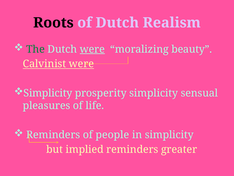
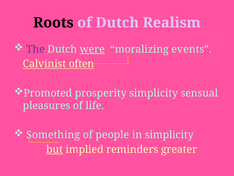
The colour: green -> purple (36, 49)
beauty: beauty -> events (192, 49)
Calvinist were: were -> often (81, 64)
Simplicity: Simplicity -> Promoted (48, 93)
Reminders: Reminders -> Something (53, 134)
but underline: none -> present (55, 149)
